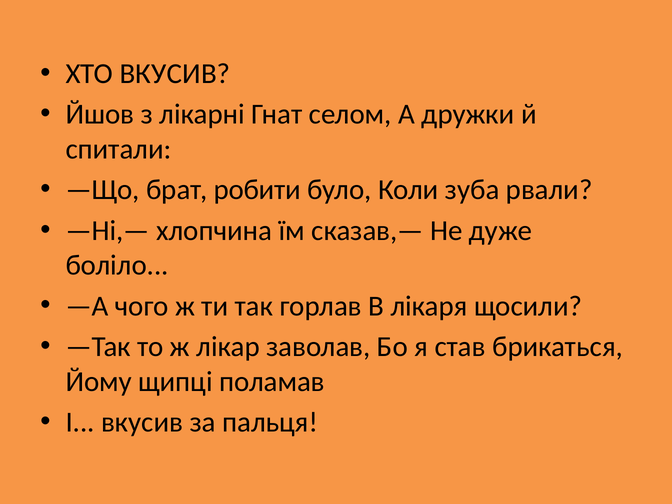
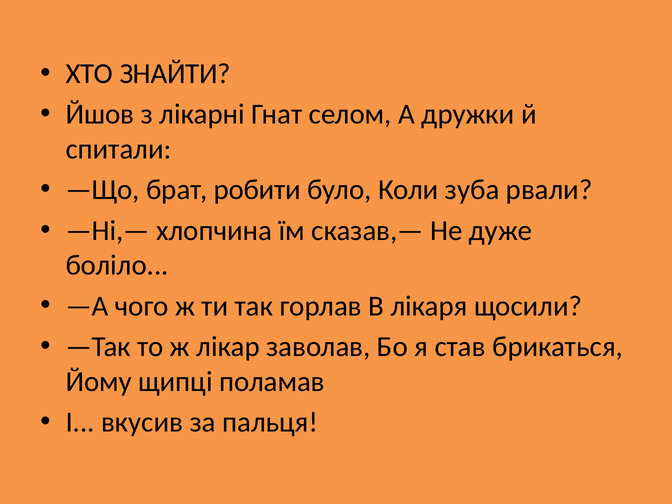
ХТО ВКУСИВ: ВКУСИВ -> ЗНАЙТИ (175, 74)
